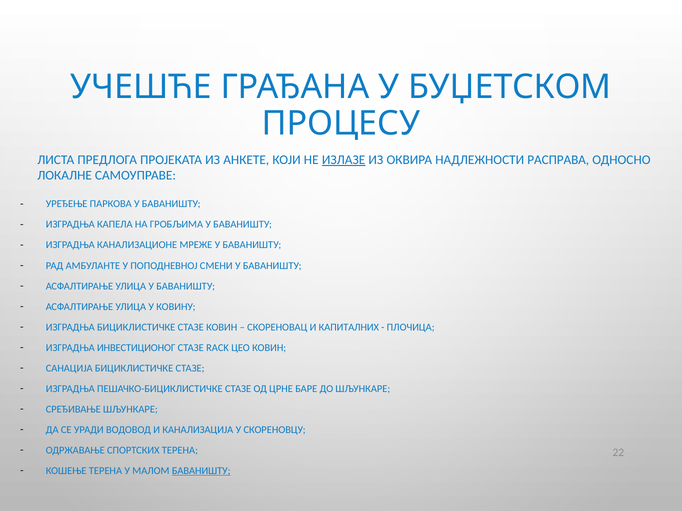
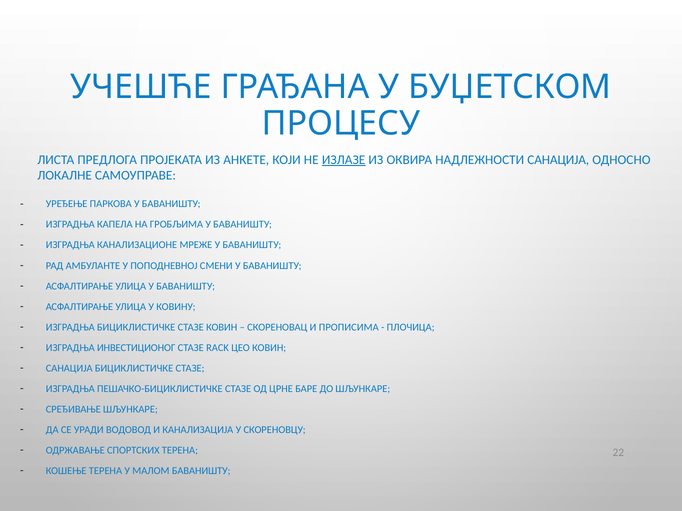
НАДЛЕЖНОСТИ РАСПРАВА: РАСПРАВА -> САНАЦИЈА (558, 160)
КАПИТАЛНИХ: КАПИТАЛНИХ -> ПРОПИСИМА (349, 327)
БАВАНИШТУ underline: present -> none (201, 471)
